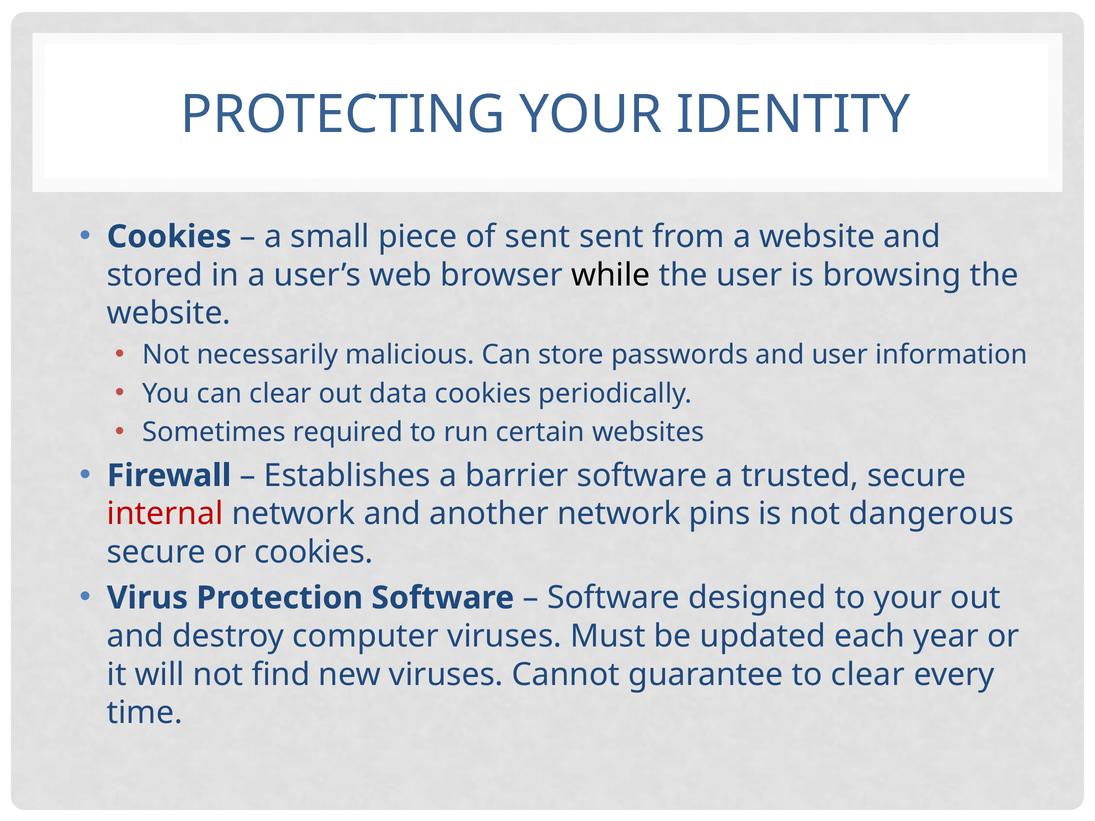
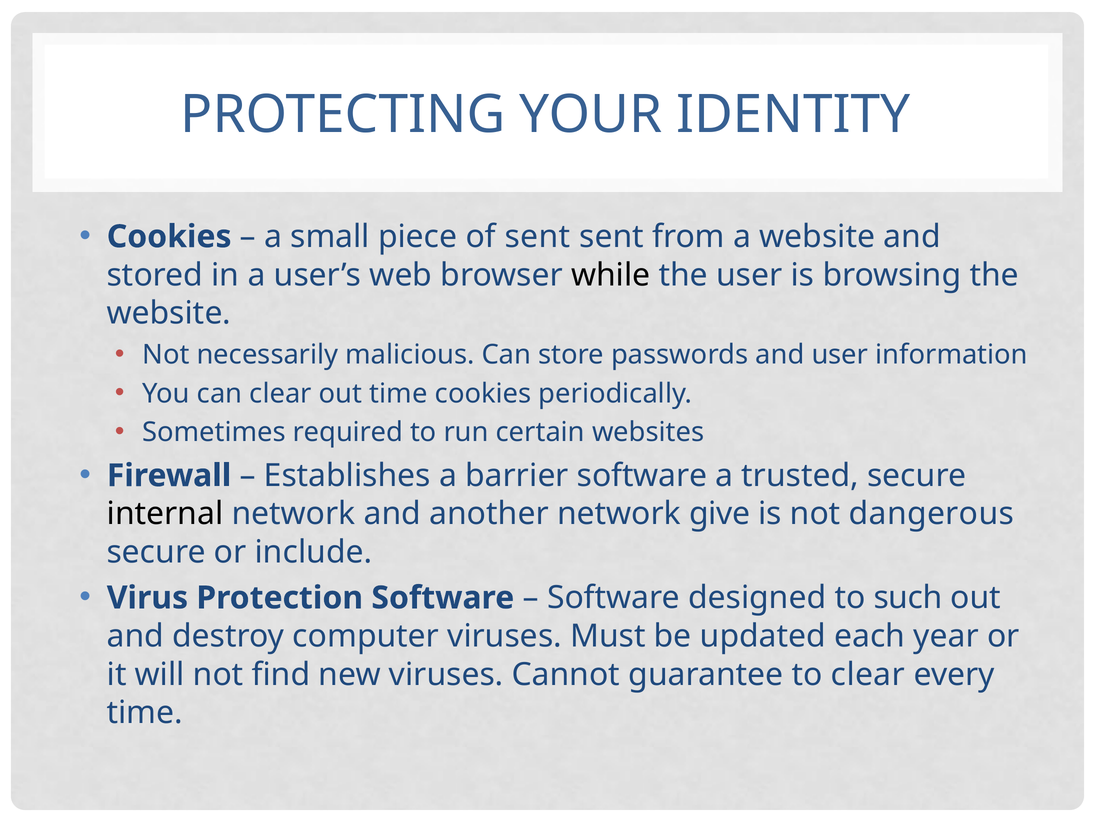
out data: data -> time (398, 394)
internal colour: red -> black (165, 514)
pins: pins -> give (720, 514)
or cookies: cookies -> include (313, 552)
to your: your -> such (908, 598)
